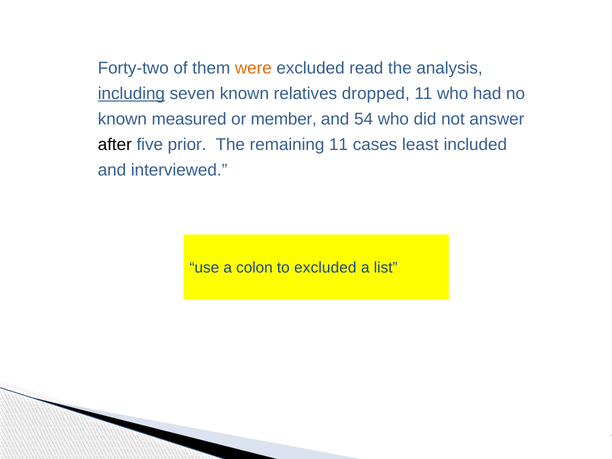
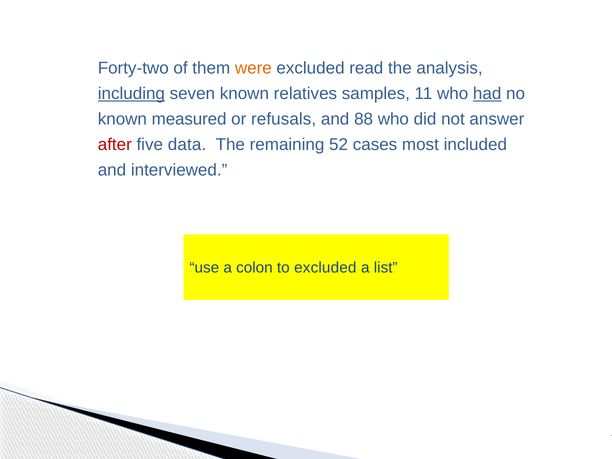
dropped: dropped -> samples (376, 94)
had underline: none -> present (487, 94)
member: member -> refusals (284, 119)
54: 54 -> 88 (364, 119)
after colour: black -> red (115, 144)
prior: prior -> data (187, 144)
remaining 11: 11 -> 52 (339, 144)
least: least -> most (420, 144)
